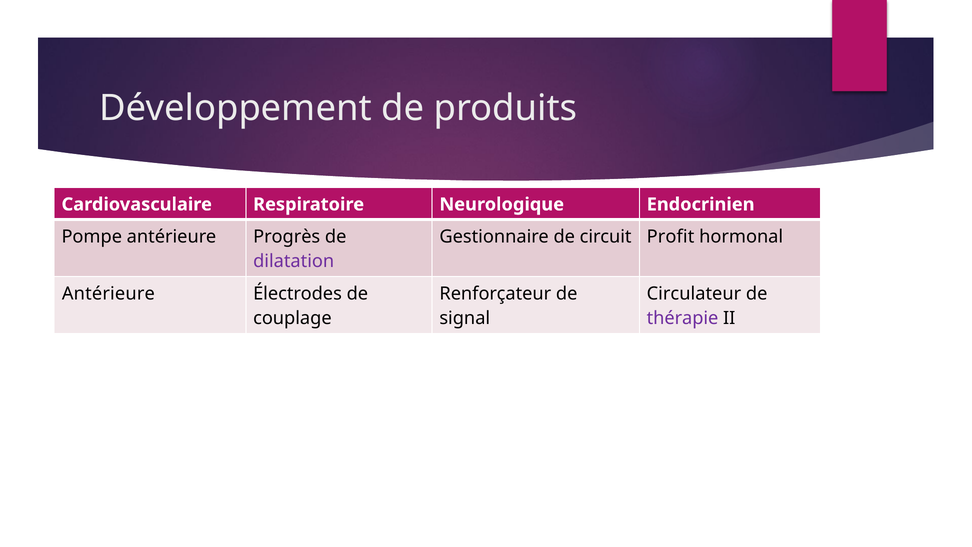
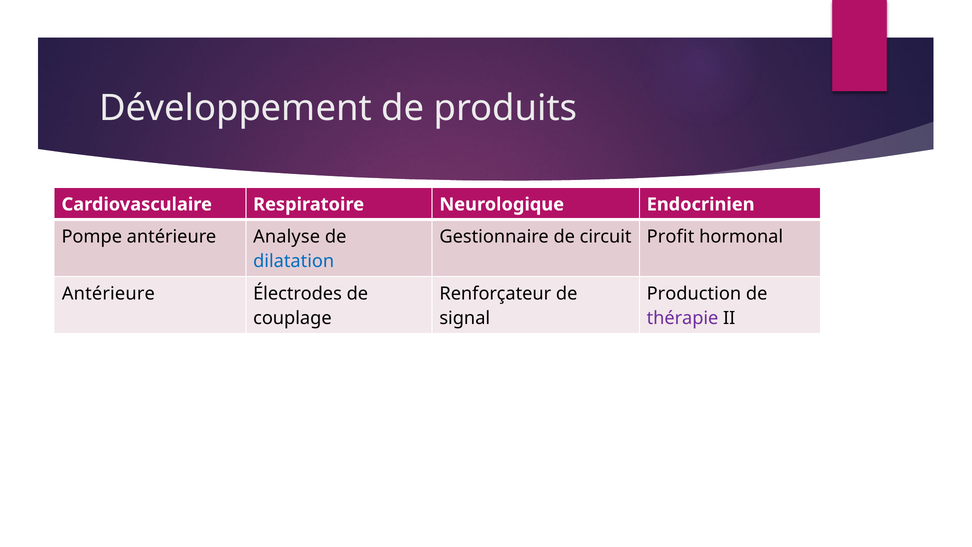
Progrès: Progrès -> Analyse (287, 236)
dilatation colour: purple -> blue (294, 261)
Circulateur: Circulateur -> Production (694, 293)
